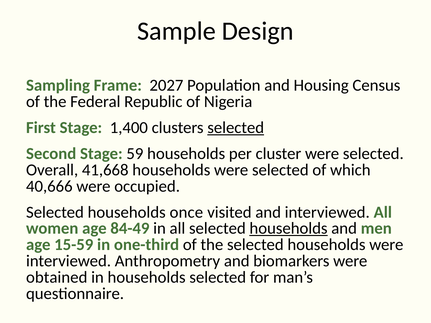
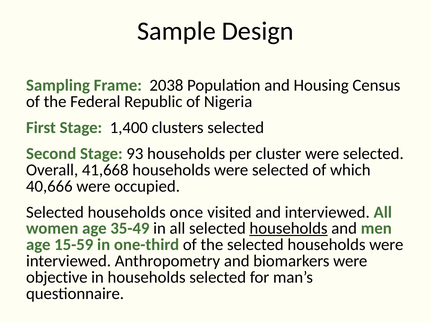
2027: 2027 -> 2038 (166, 85)
selected underline: present -> none (236, 128)
59: 59 -> 93 (135, 154)
84-49: 84-49 -> 35-49 (130, 229)
obtained: obtained -> objective (57, 278)
